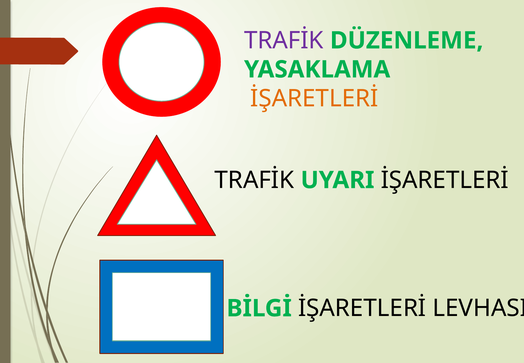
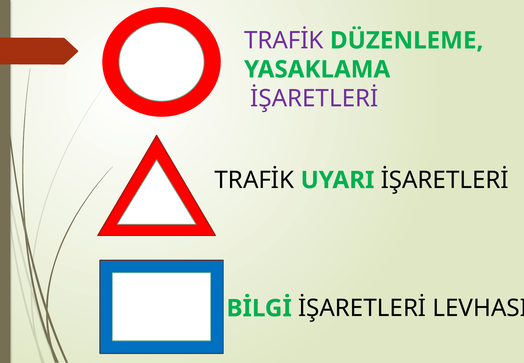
İŞARETLERİ colour: orange -> purple (314, 98)
